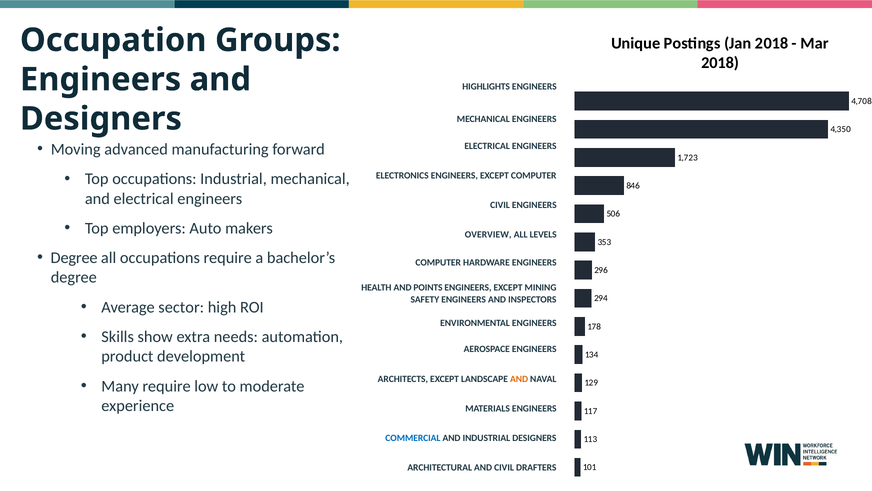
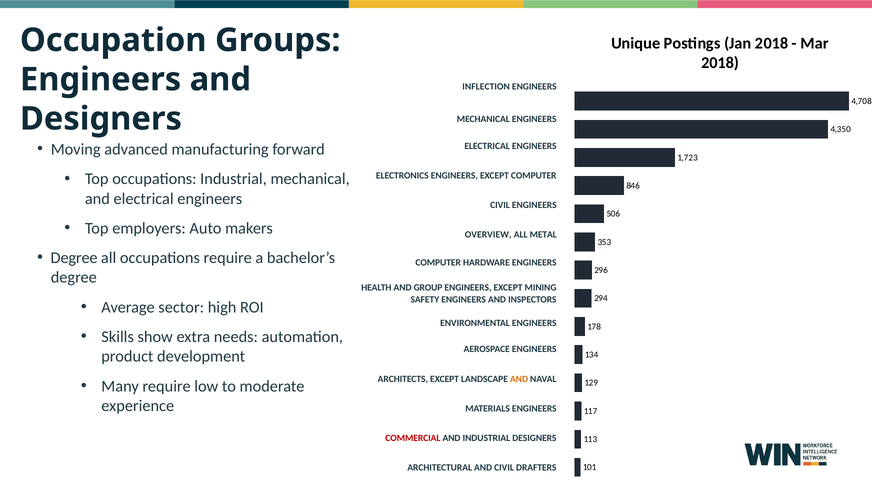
HIGHLIGHTS: HIGHLIGHTS -> INFLECTION (486, 86)
LEVELS: LEVELS -> METAL (543, 234)
POINTS: POINTS -> GROUP (428, 287)
COMMERCIAL colour: blue -> red (413, 438)
